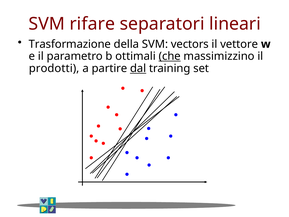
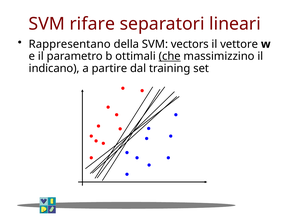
Trasformazione: Trasformazione -> Rappresentano (70, 44)
prodotti: prodotti -> indicano (54, 68)
dal underline: present -> none (138, 68)
